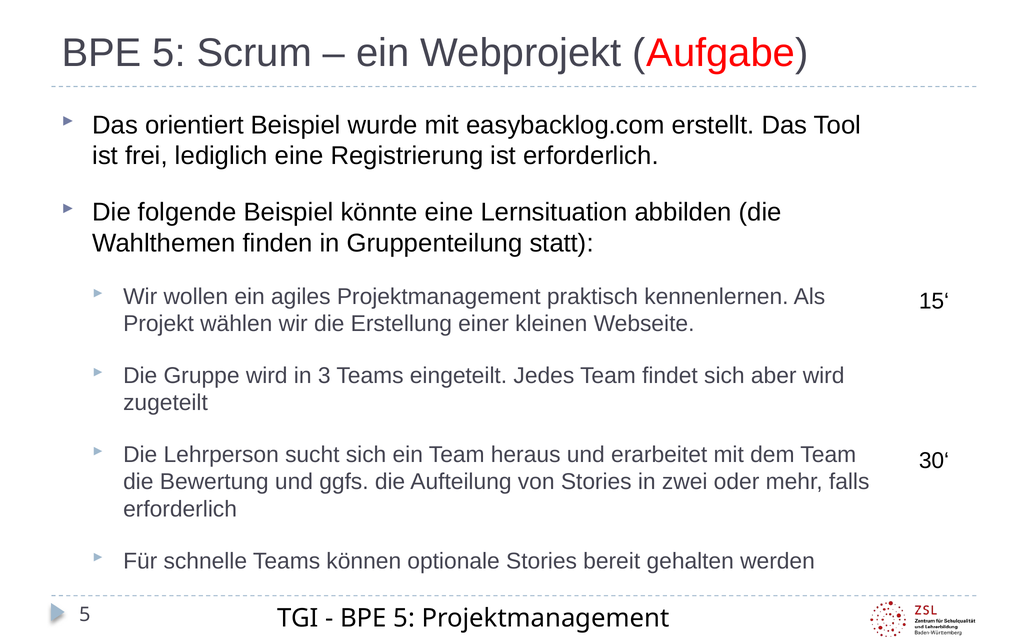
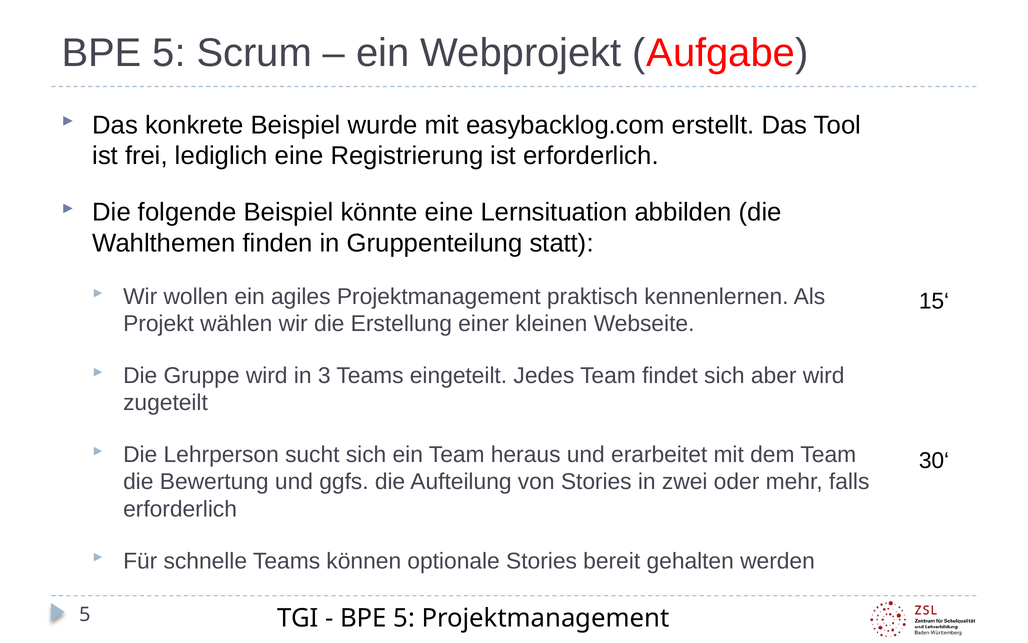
orientiert: orientiert -> konkrete (194, 125)
